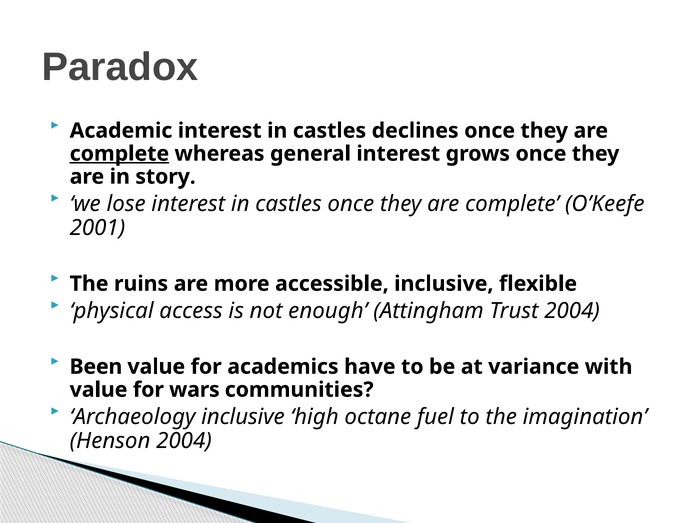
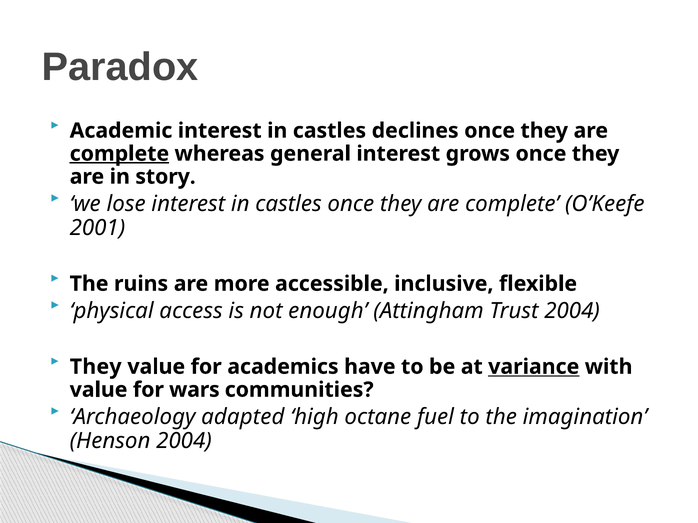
Been: Been -> They (96, 367)
variance underline: none -> present (534, 367)
Archaeology inclusive: inclusive -> adapted (243, 417)
